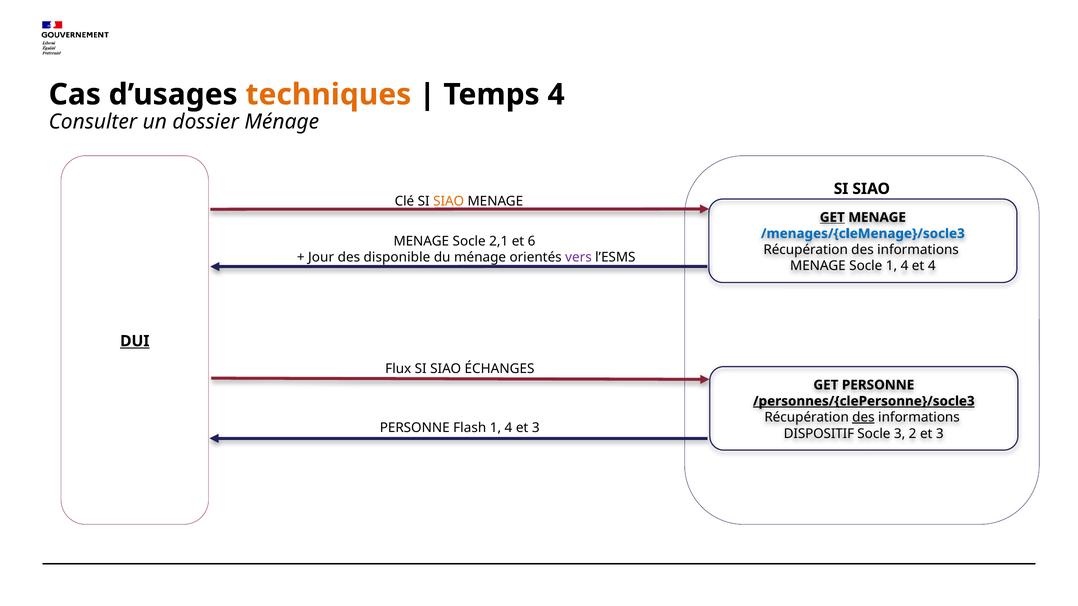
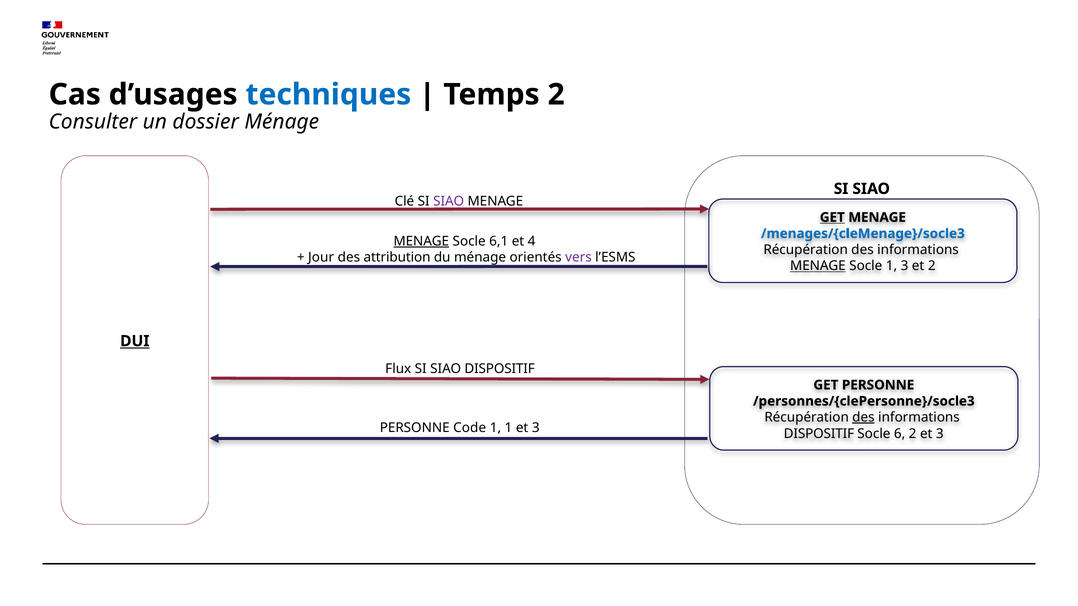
techniques colour: orange -> blue (328, 95)
Temps 4: 4 -> 2 (556, 95)
SIAO colour: orange -> purple (449, 201)
MENAGE underline: none -> present (421, 241)
2,1: 2,1 -> 6,1 (499, 241)
6: 6 -> 4 (531, 241)
disponible: disponible -> attribution (397, 257)
MENAGE underline: none -> present (818, 266)
Socle 1 4: 4 -> 3 (905, 266)
et 4: 4 -> 2 (932, 266)
SIAO ÉCHANGES: ÉCHANGES -> DISPOSITIF (500, 369)
/personnes/{clePersonne}/socle3 underline: present -> none (864, 401)
Flash: Flash -> Code (470, 428)
4: 4 -> 1 (508, 428)
Socle 3: 3 -> 6 (900, 434)
